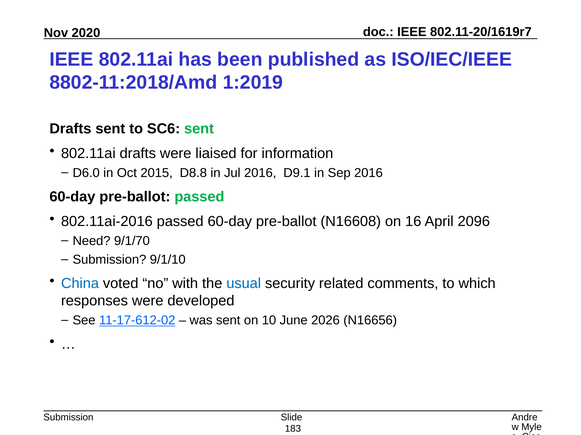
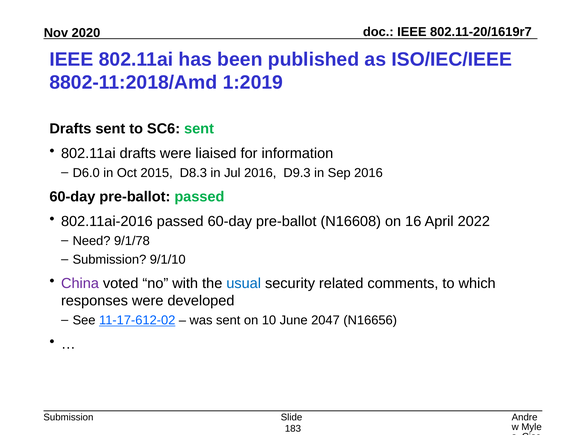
D8.8: D8.8 -> D8.3 (193, 173)
D9.1: D9.1 -> D9.3 (297, 173)
2096: 2096 -> 2022 (474, 222)
9/1/70: 9/1/70 -> 9/1/78 (132, 241)
China colour: blue -> purple (80, 284)
2026: 2026 -> 2047 (325, 321)
